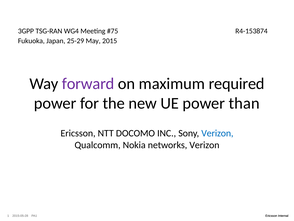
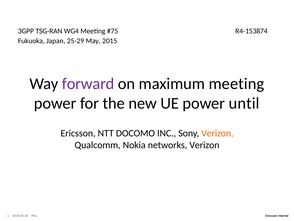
maximum required: required -> meeting (236, 83)
than: than -> until (244, 103)
Verizon colour: blue -> orange (217, 133)
